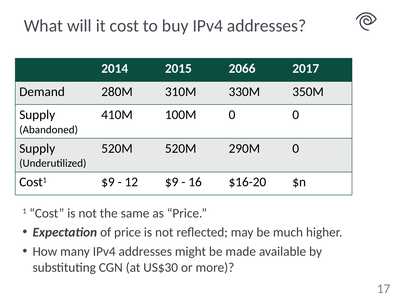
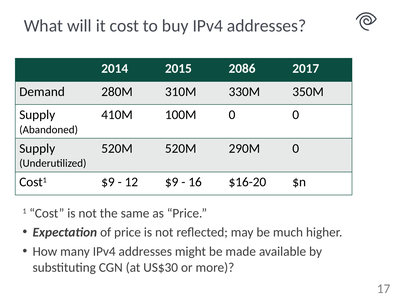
2066: 2066 -> 2086 (242, 68)
